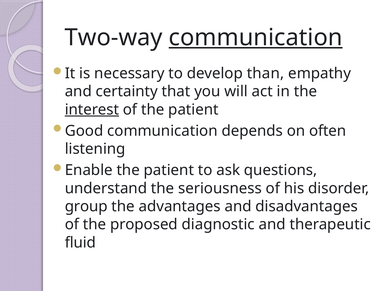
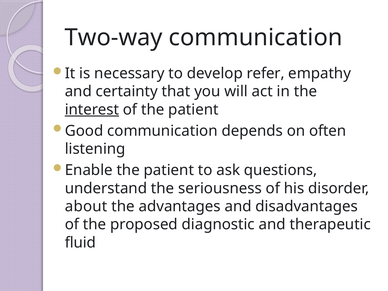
communication underline: present -> none (256, 38)
than: than -> refer (266, 73)
group: group -> about (86, 206)
